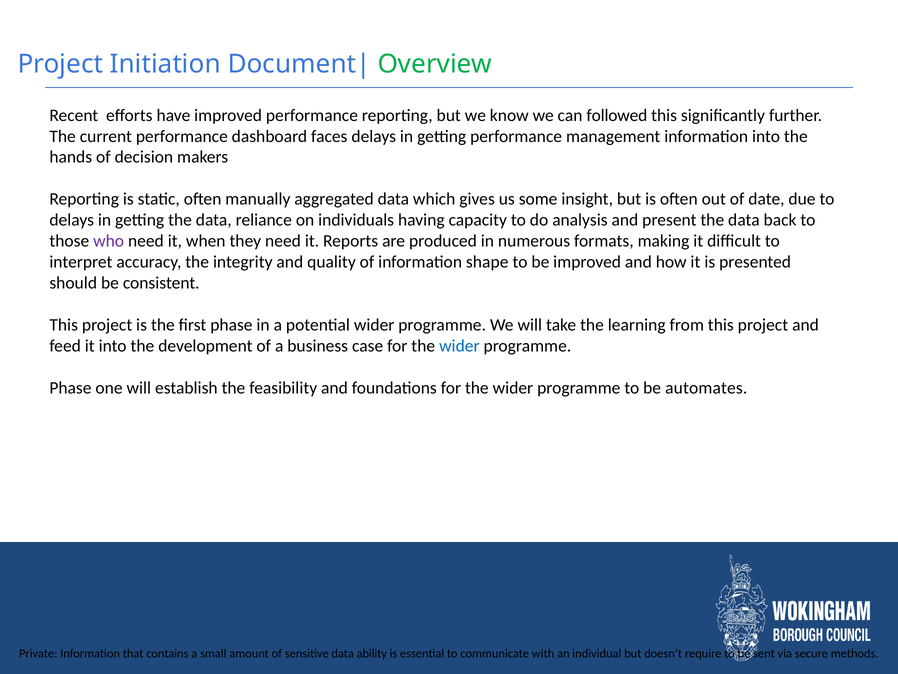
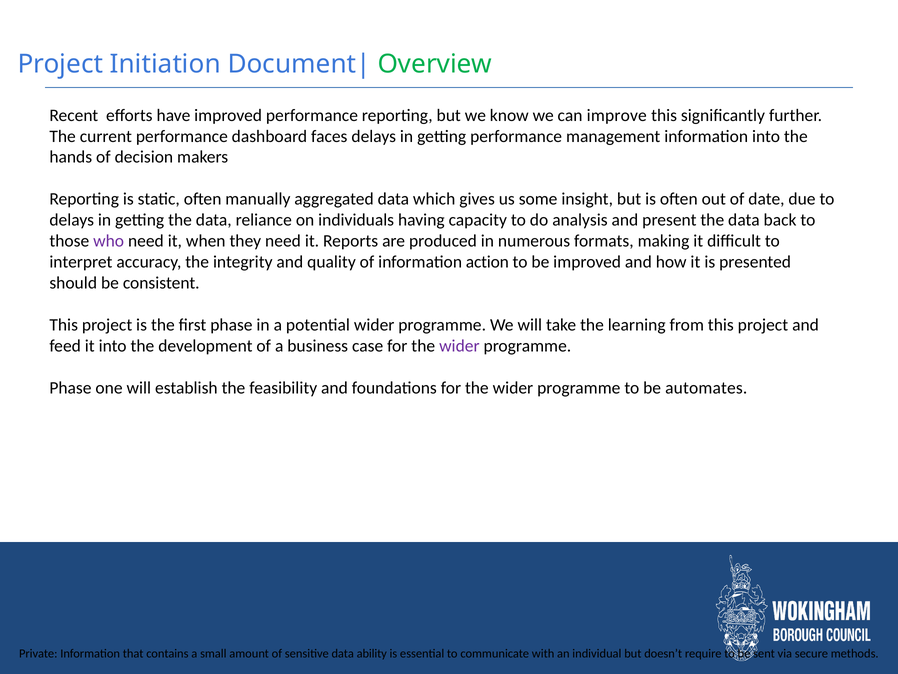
followed: followed -> improve (617, 115)
shape: shape -> action (487, 262)
wider colour: blue -> purple (459, 346)
